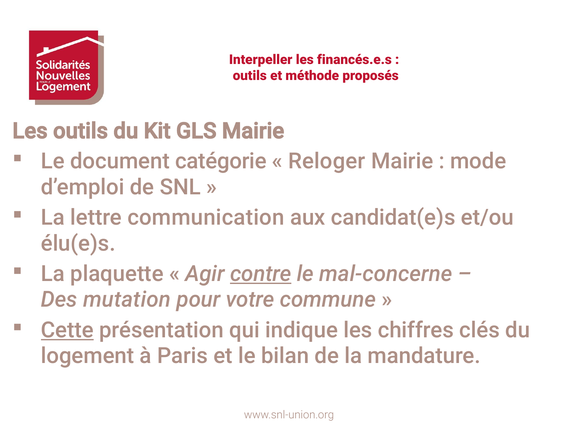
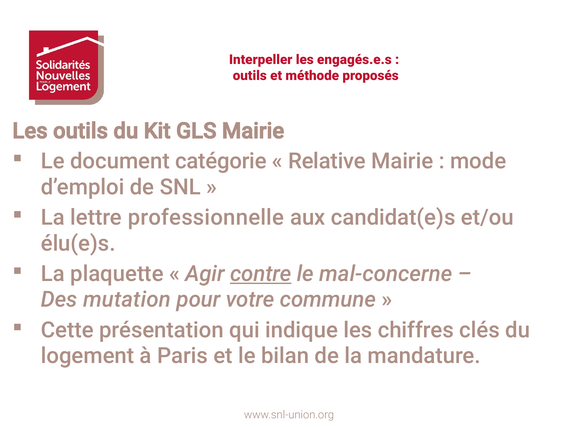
financés.e.s: financés.e.s -> engagés.e.s (354, 60)
Reloger: Reloger -> Relative (327, 161)
communication: communication -> professionnelle (206, 217)
Cette underline: present -> none (67, 330)
